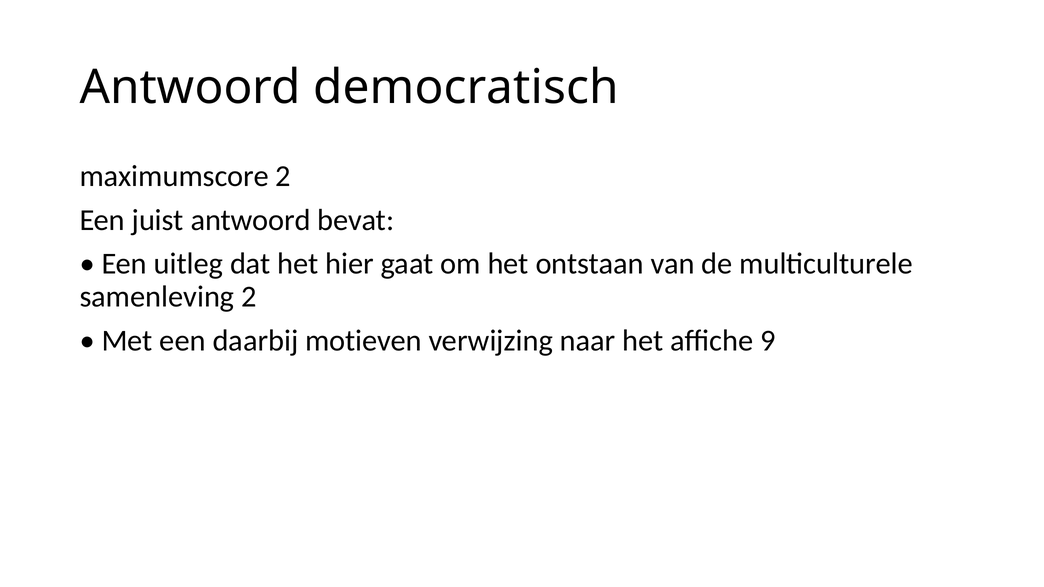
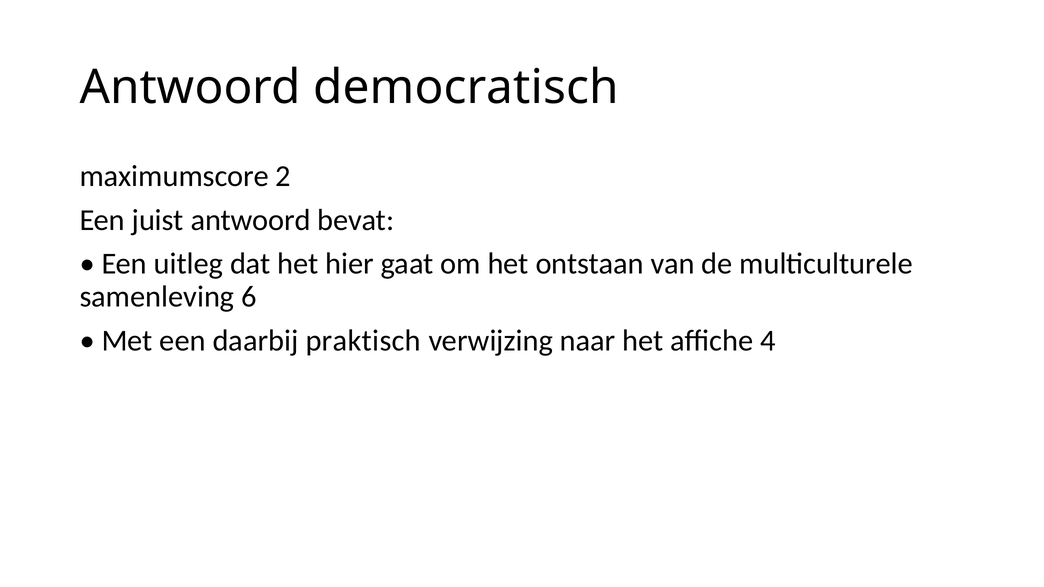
samenleving 2: 2 -> 6 (249, 297)
motieven: motieven -> praktisch (363, 341)
9: 9 -> 4 (768, 341)
